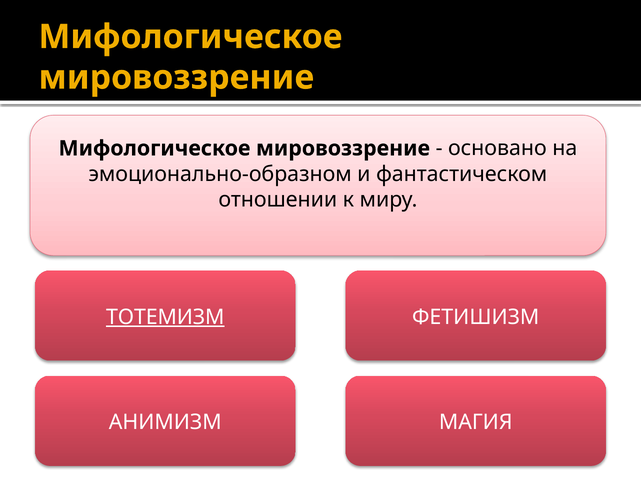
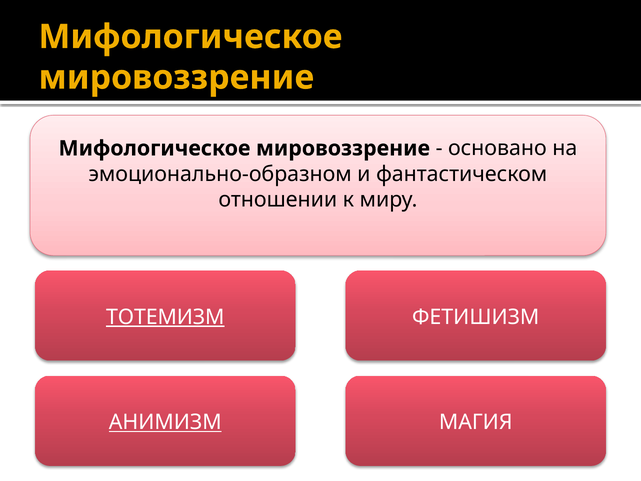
АНИМИЗМ underline: none -> present (165, 422)
